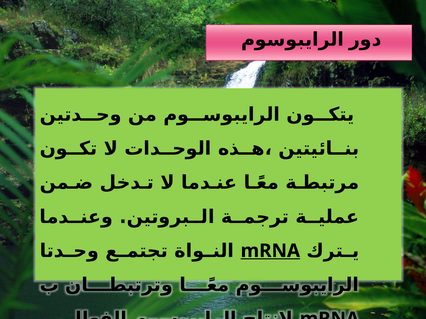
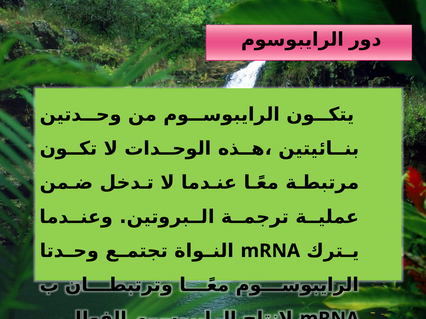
mRNA underline: present -> none (270, 251)
